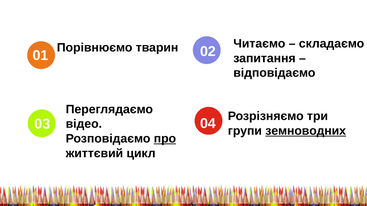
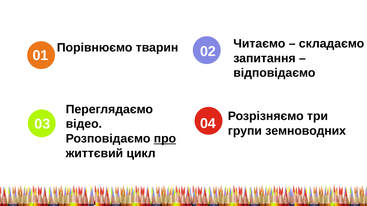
земноводних underline: present -> none (306, 131)
